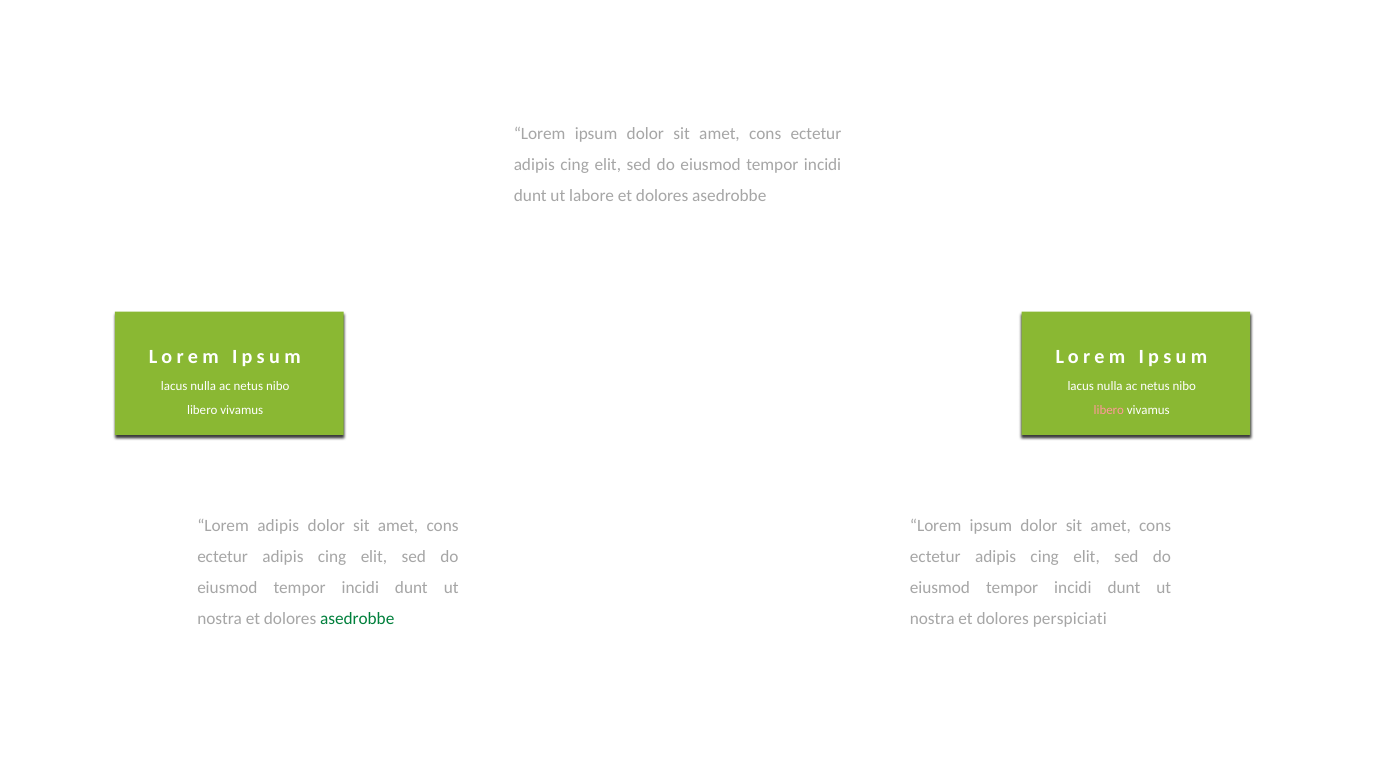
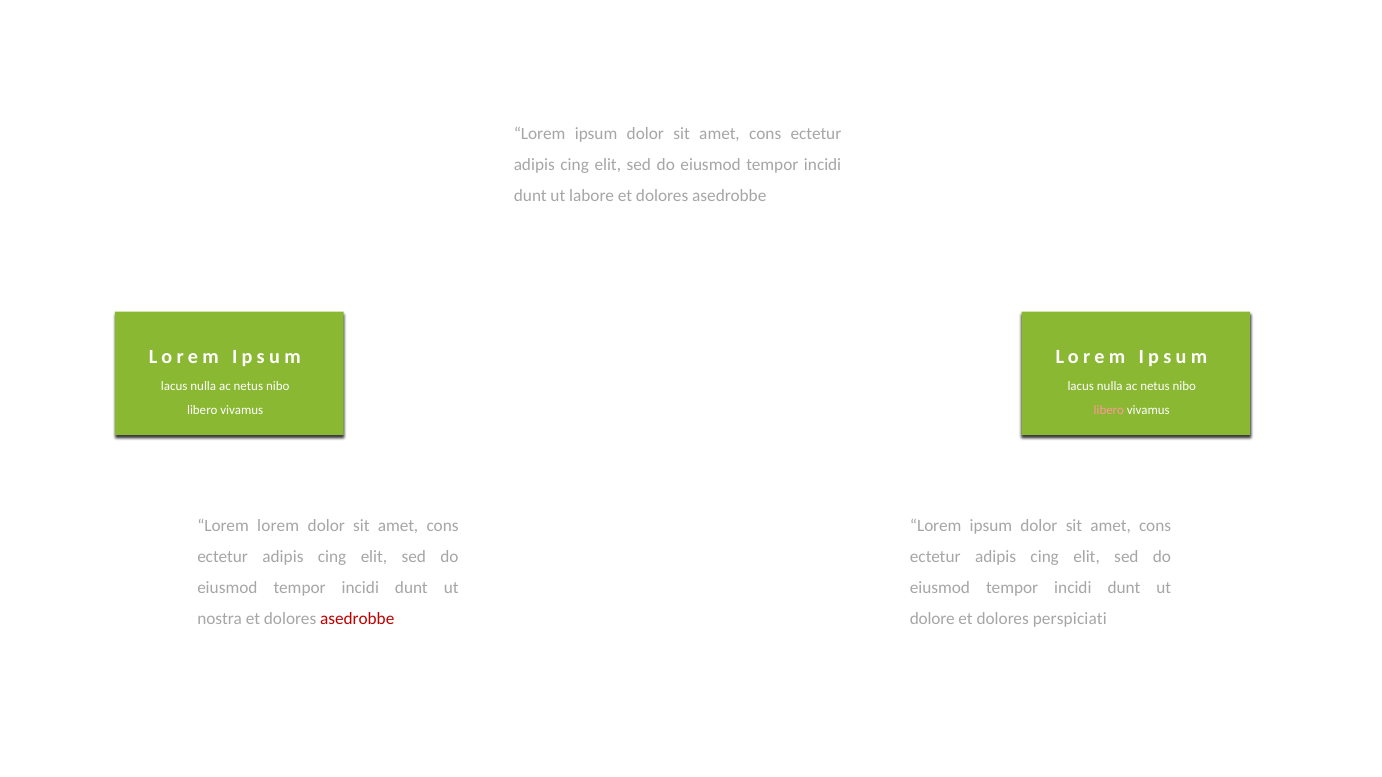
Lorem adipis: adipis -> lorem (278, 526)
asedrobbe colour: green -> red (357, 619)
nostra: nostra -> dolore (932, 619)
